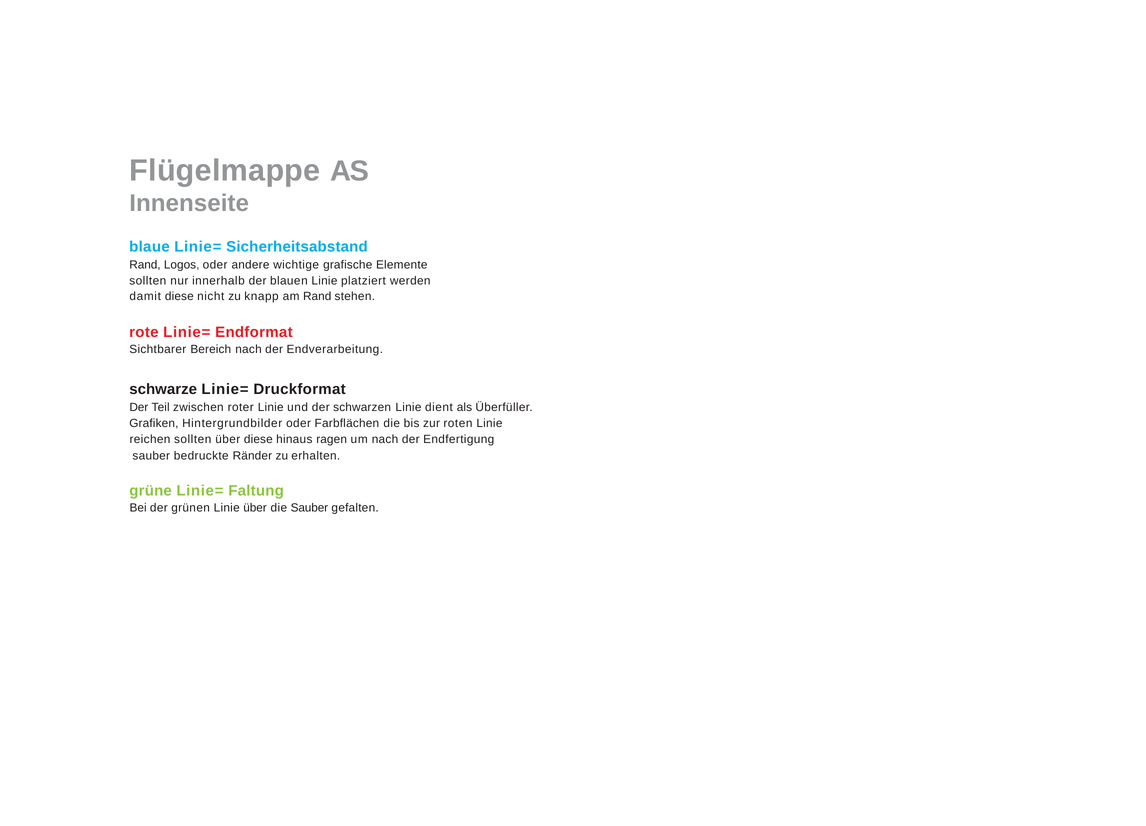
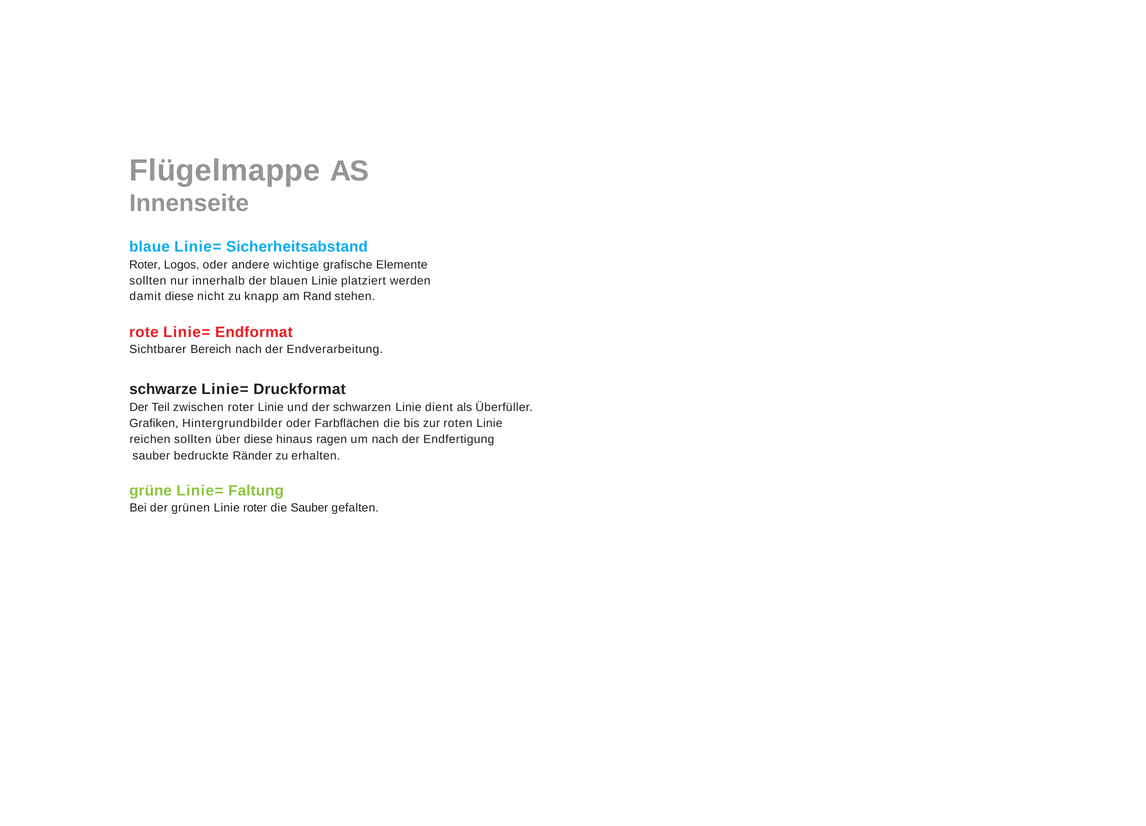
Rand: Rand -> Roter (145, 265)
Linie über: über -> roter (255, 508)
